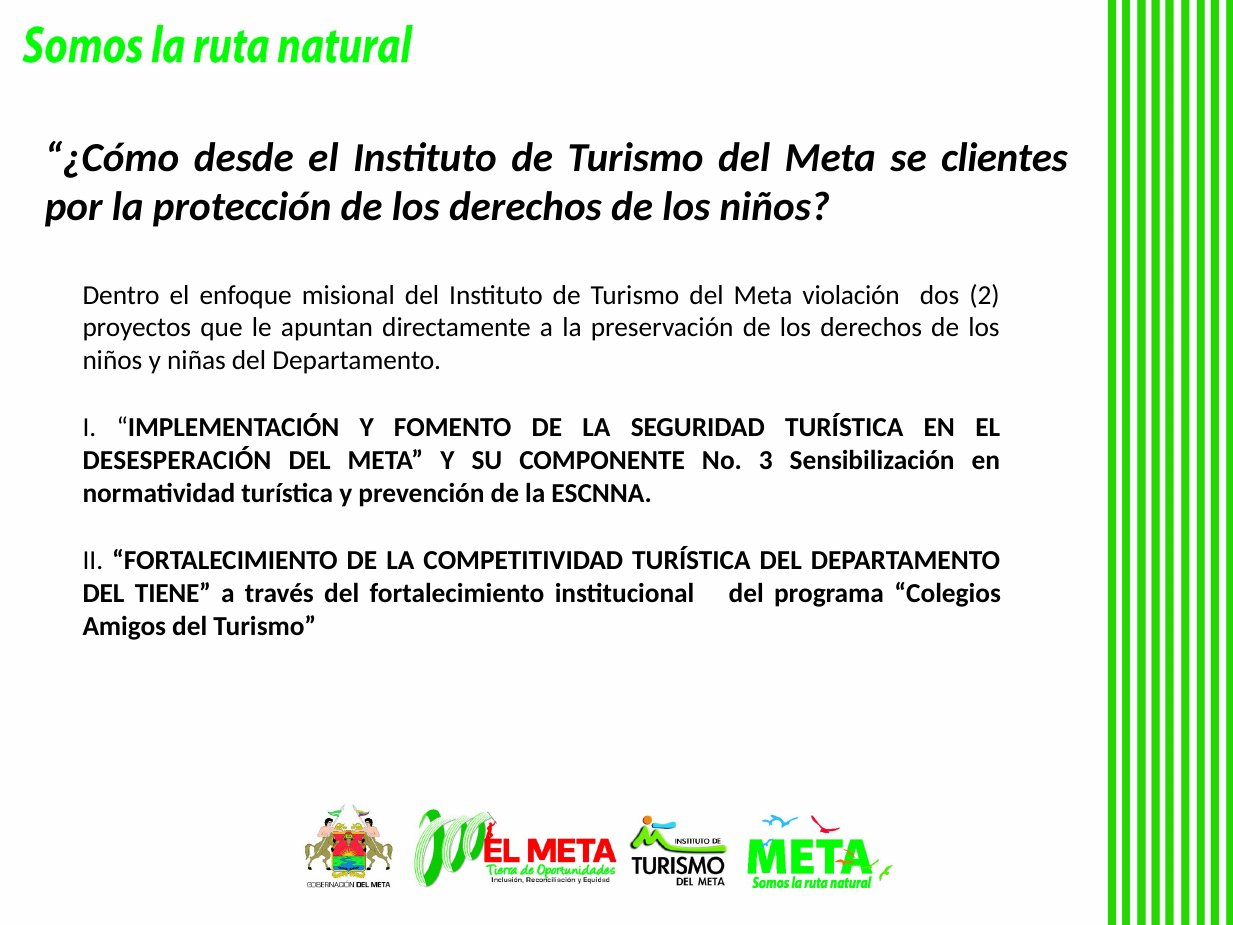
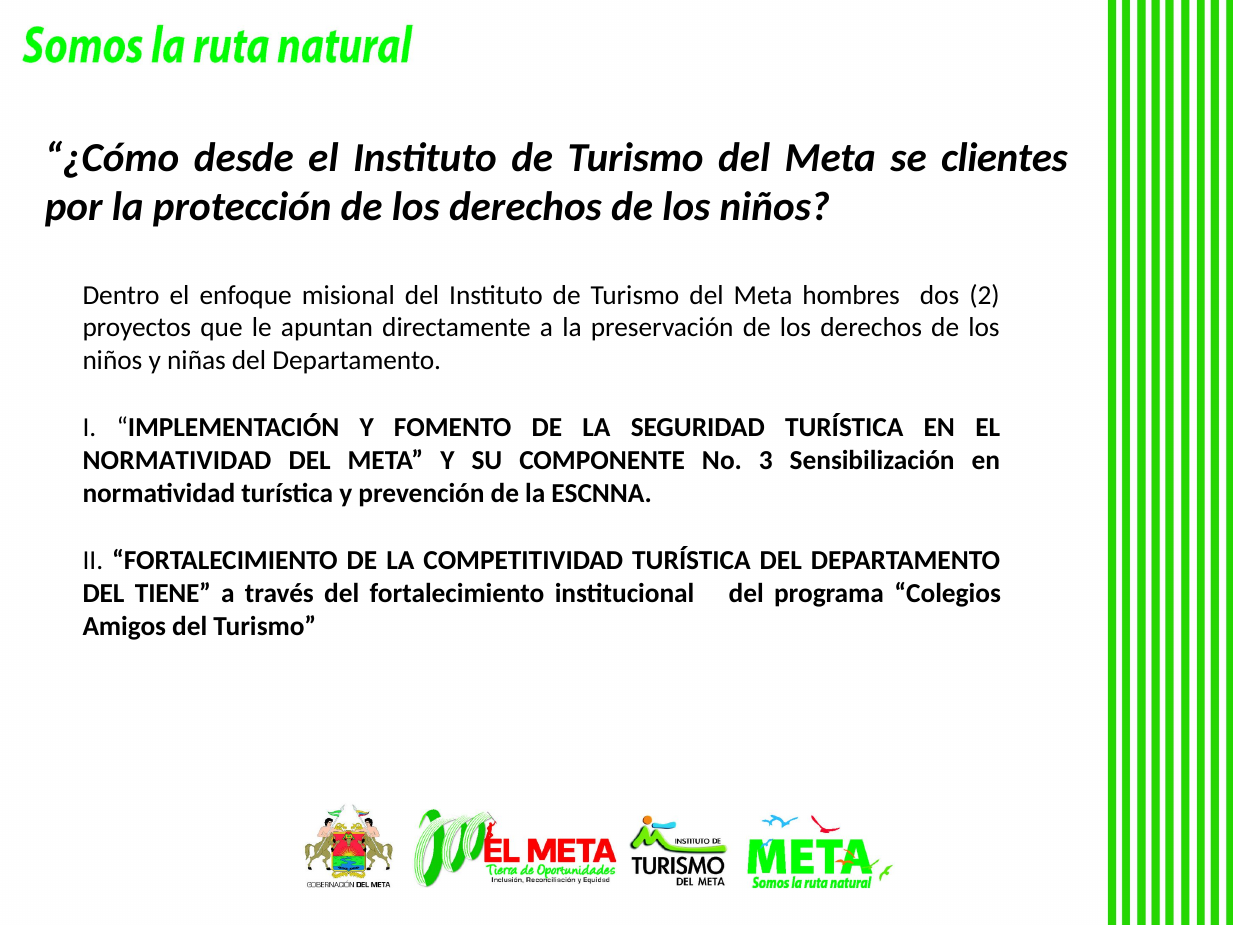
violación: violación -> hombres (851, 295)
DESESPERACIÓN: DESESPERACIÓN -> NORMATIVIDAD (177, 461)
